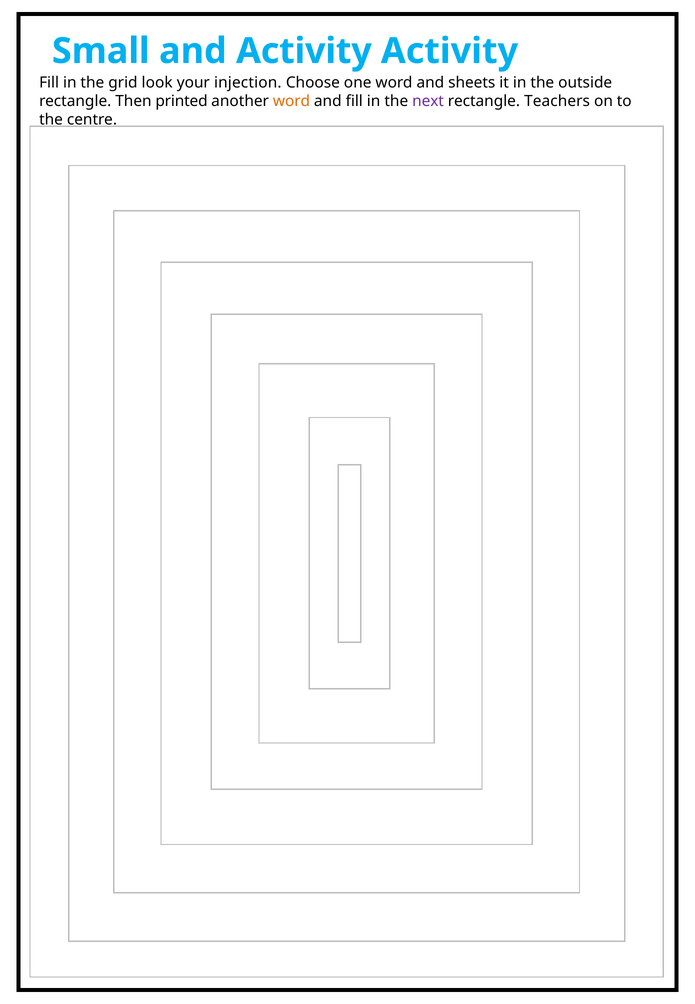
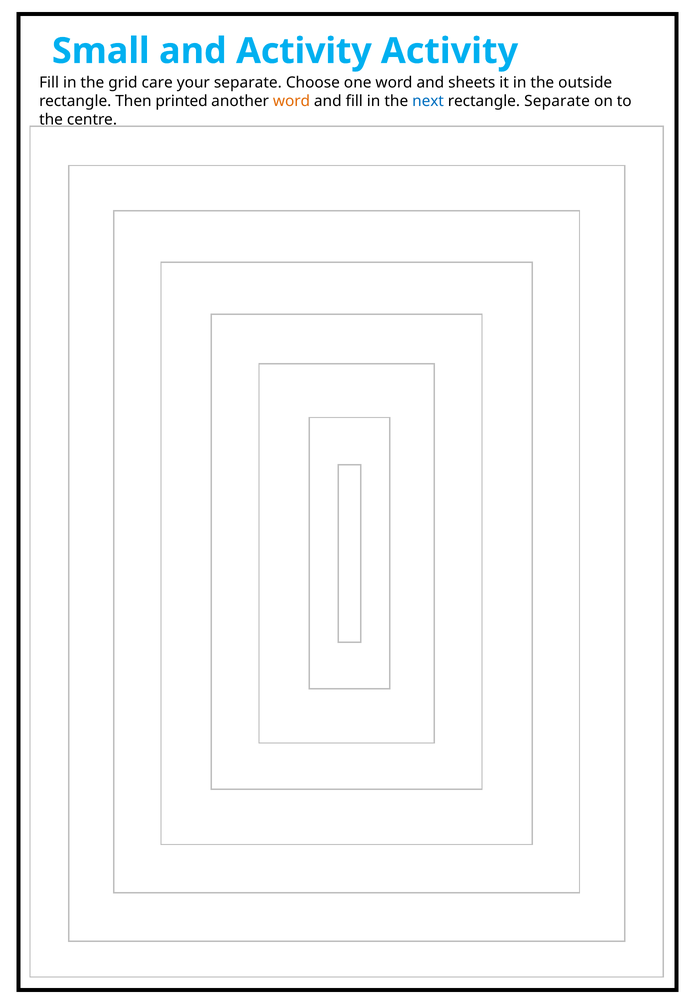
look: look -> care (157, 83)
your injection: injection -> separate (248, 83)
next colour: purple -> blue (428, 101)
rectangle Teachers: Teachers -> Separate (557, 101)
